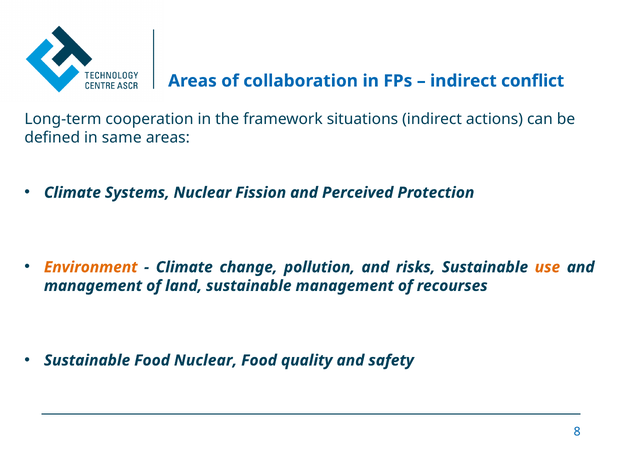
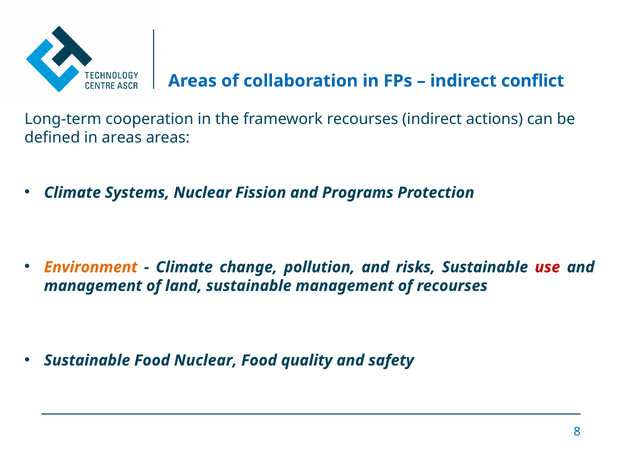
framework situations: situations -> recourses (362, 119)
in same: same -> areas (122, 138)
Perceived: Perceived -> Programs (358, 193)
use colour: orange -> red (547, 267)
